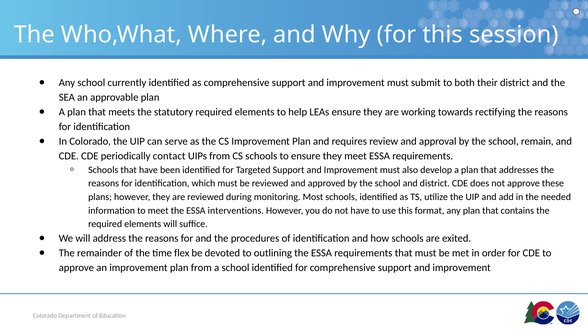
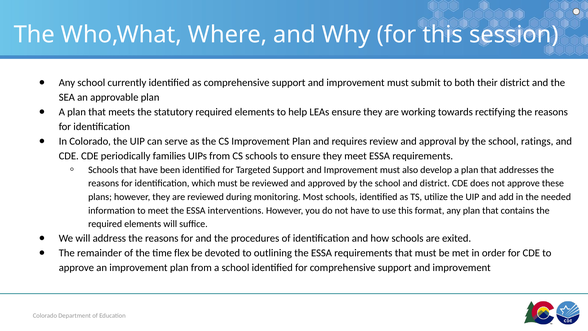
remain: remain -> ratings (537, 141)
contact: contact -> families (169, 156)
